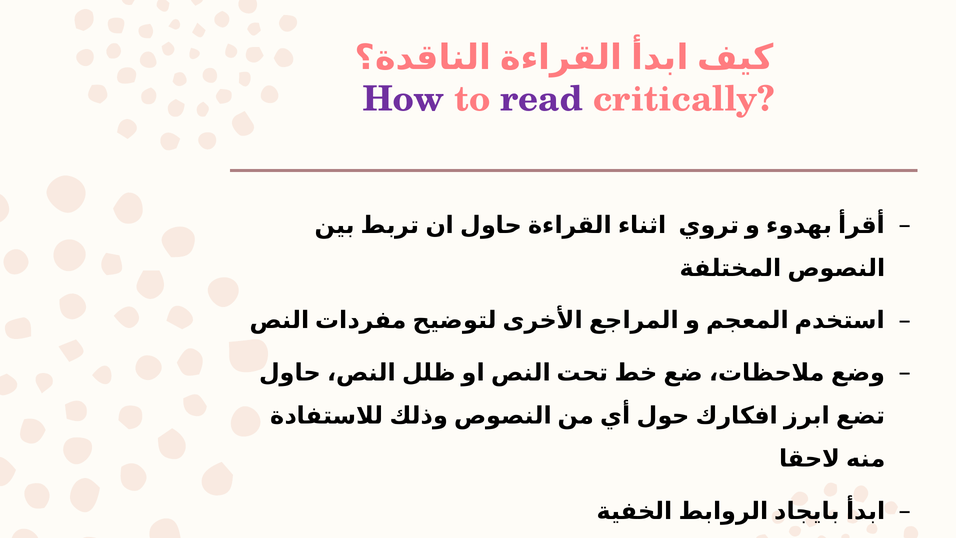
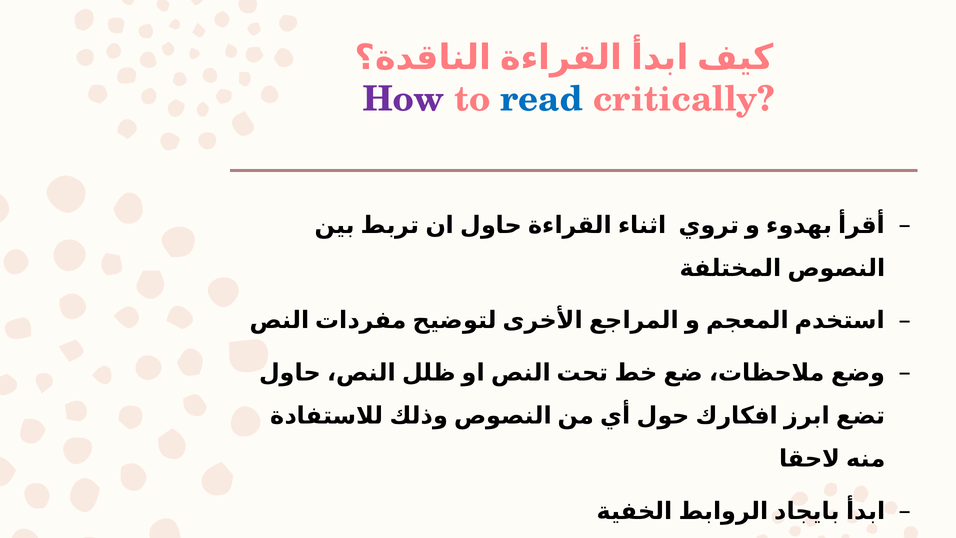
read colour: purple -> blue (542, 99)
